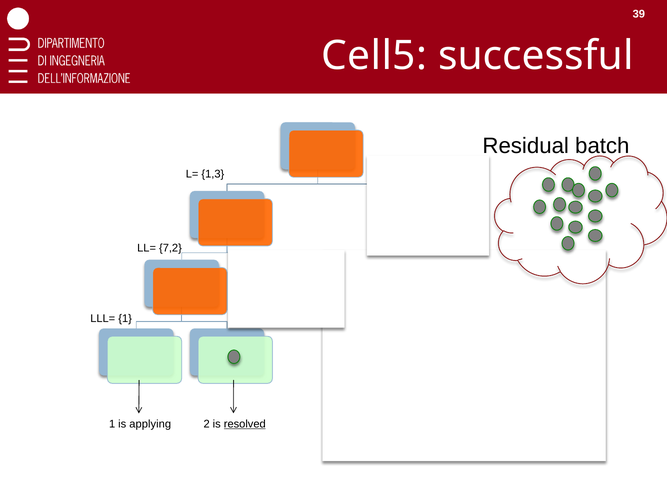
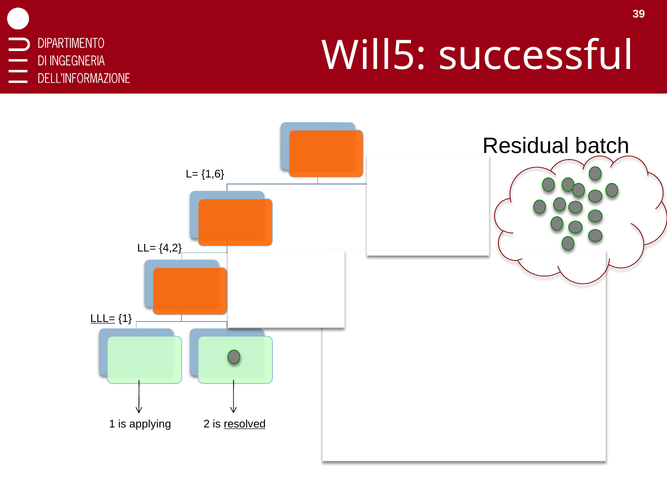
Cell5: Cell5 -> Will5 (374, 56)
1,3: 1,3 -> 1,6 (213, 174)
7,2: 7,2 -> 4,2 (170, 248)
LLL= underline: none -> present (103, 319)
